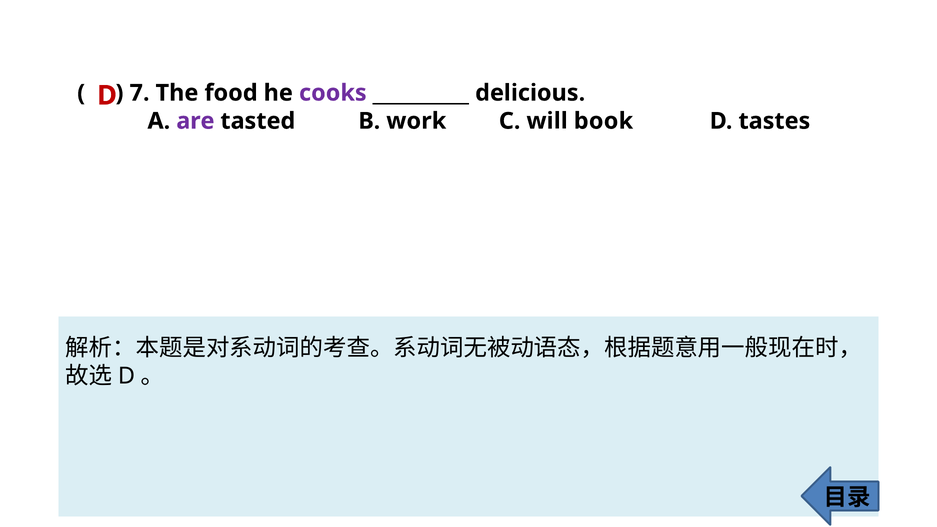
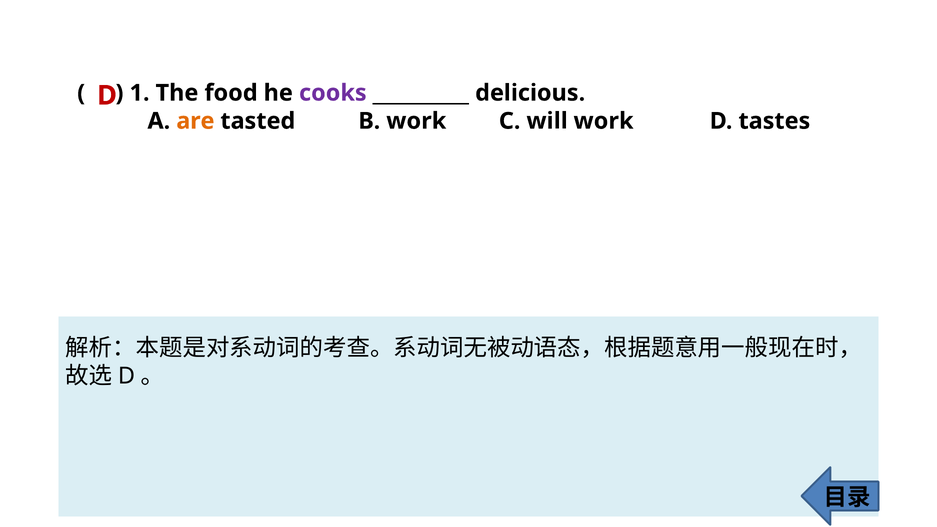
7: 7 -> 1 (140, 93)
are colour: purple -> orange (195, 121)
will book: book -> work (604, 121)
